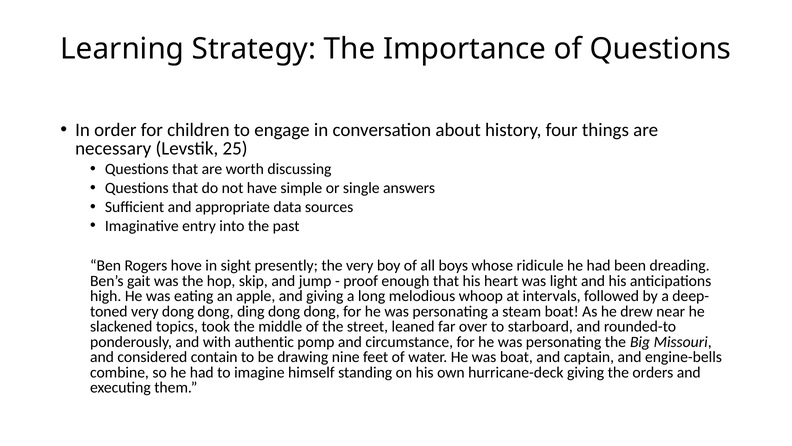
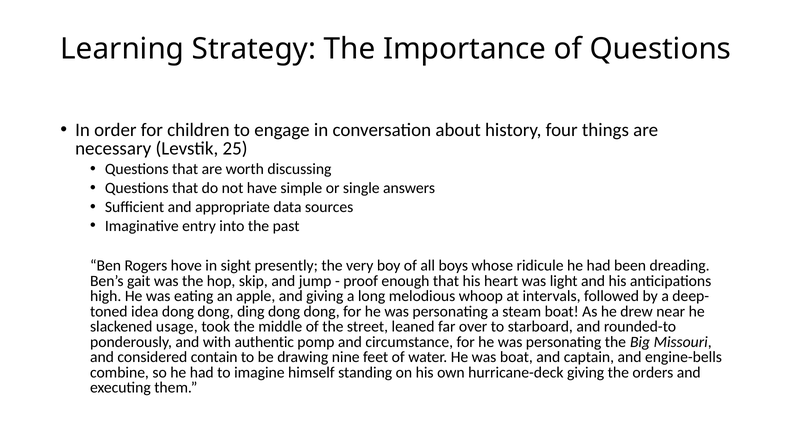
very: very -> idea (145, 311)
topics: topics -> usage (177, 326)
